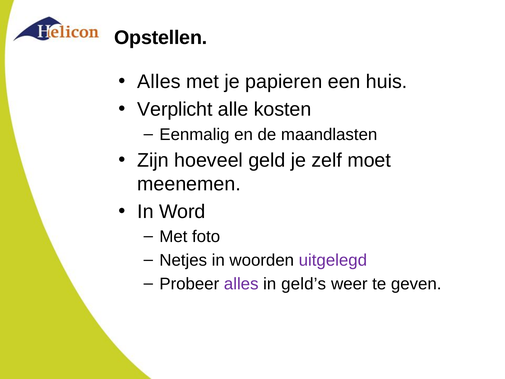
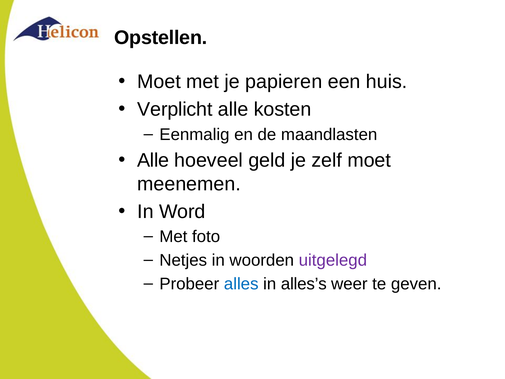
Alles: Alles -> Moet (159, 82)
Zijn: Zijn -> Alle (153, 160)
alles colour: purple -> blue (241, 284)
geld’s: geld’s -> alles’s (304, 284)
